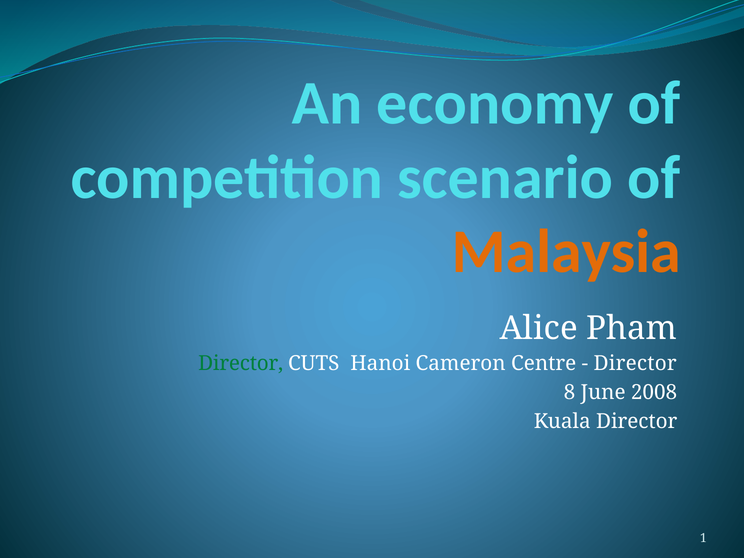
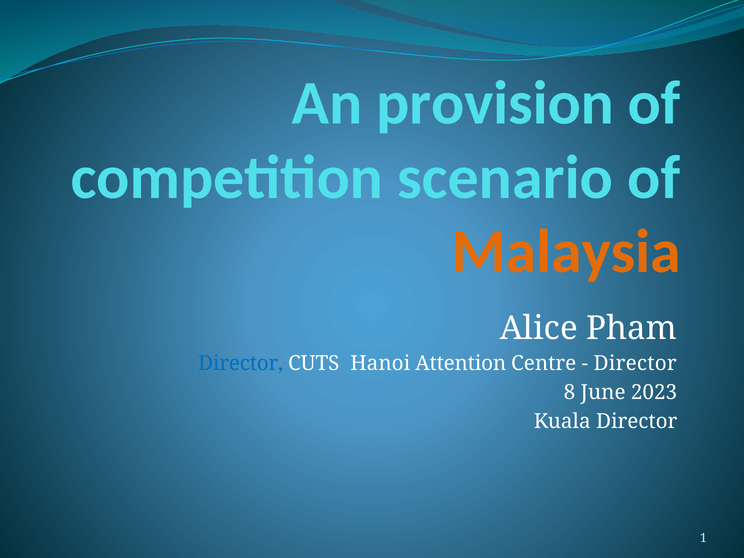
economy: economy -> provision (495, 103)
Director colour: green -> blue (241, 364)
Cameron: Cameron -> Attention (461, 364)
2008: 2008 -> 2023 (654, 393)
